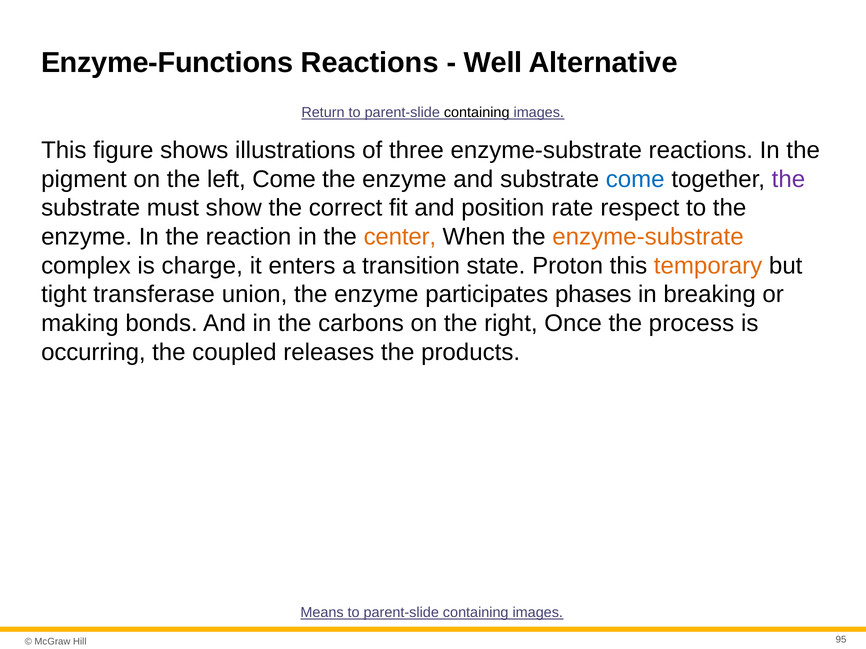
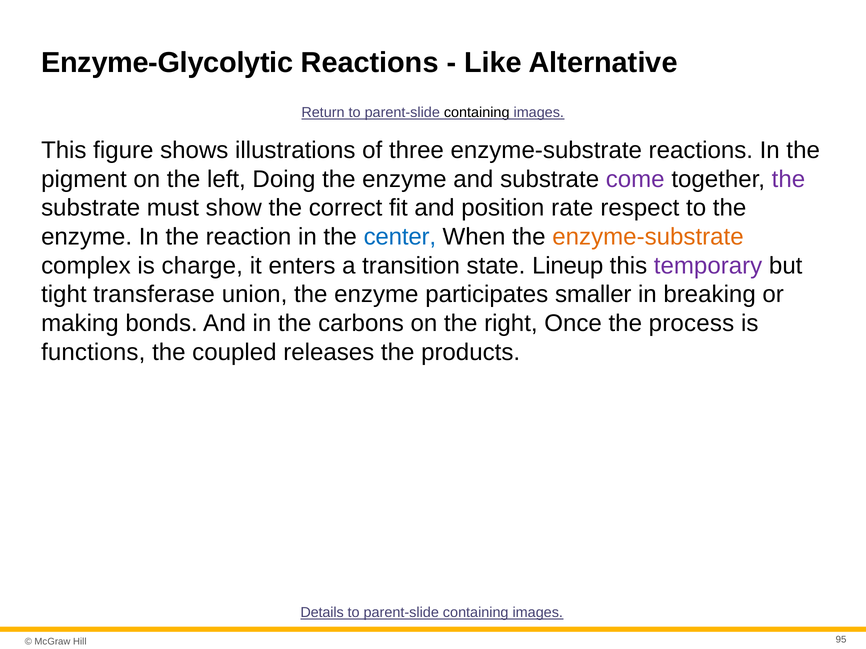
Enzyme-Functions: Enzyme-Functions -> Enzyme-Glycolytic (167, 63)
Well: Well -> Like (493, 63)
left Come: Come -> Doing (284, 179)
come colour: blue -> purple (635, 179)
center colour: orange -> blue (400, 237)
Proton: Proton -> Lineup (568, 266)
temporary colour: orange -> purple (708, 266)
phases: phases -> smaller (593, 295)
occurring: occurring -> functions (93, 353)
Means: Means -> Details (322, 613)
